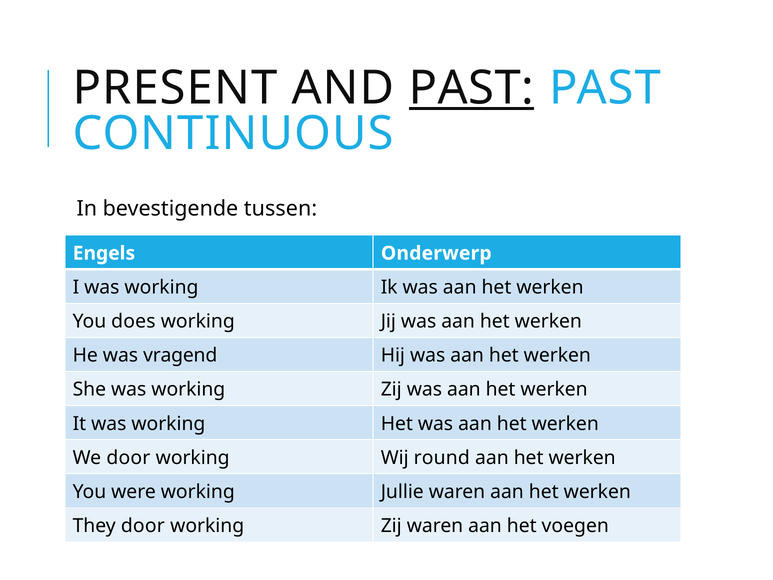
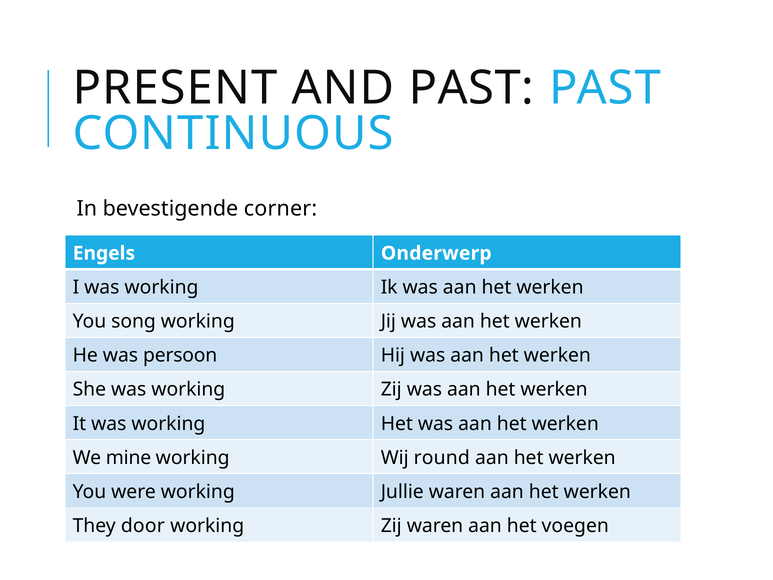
PAST underline: present -> none (471, 88)
tussen: tussen -> corner (281, 209)
does: does -> song (134, 321)
vragend: vragend -> persoon (180, 355)
We door: door -> mine (129, 458)
